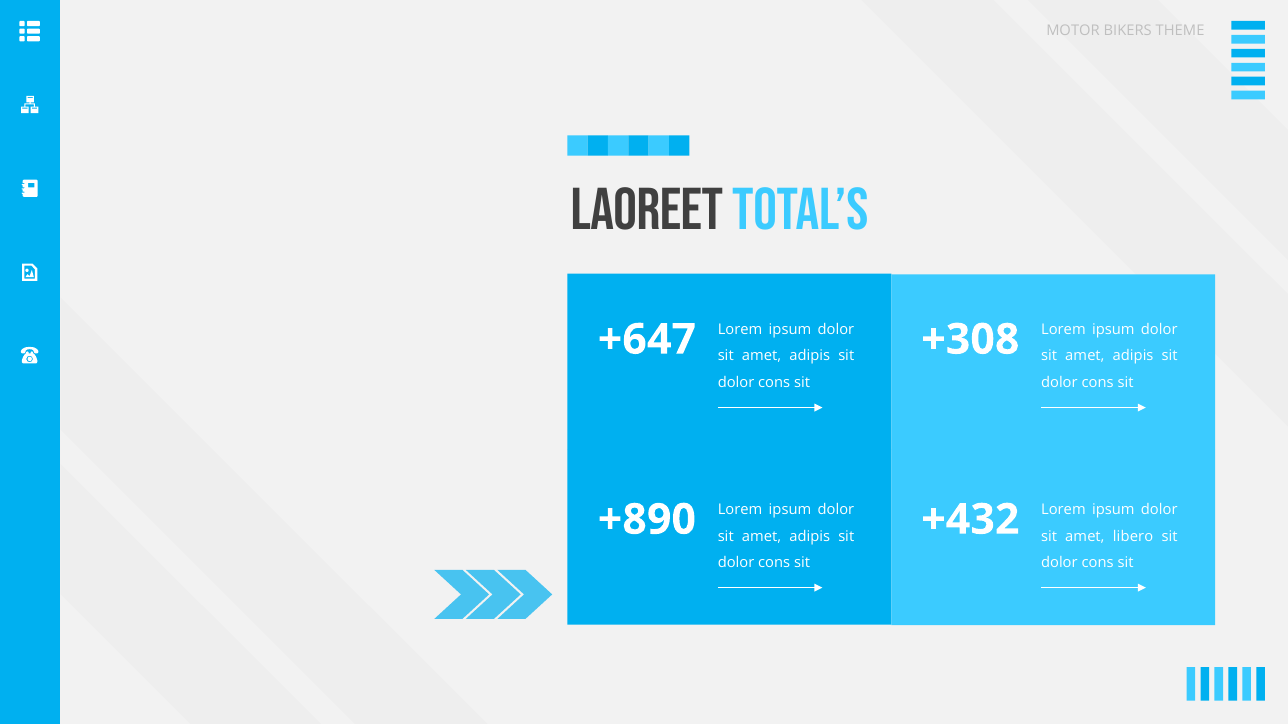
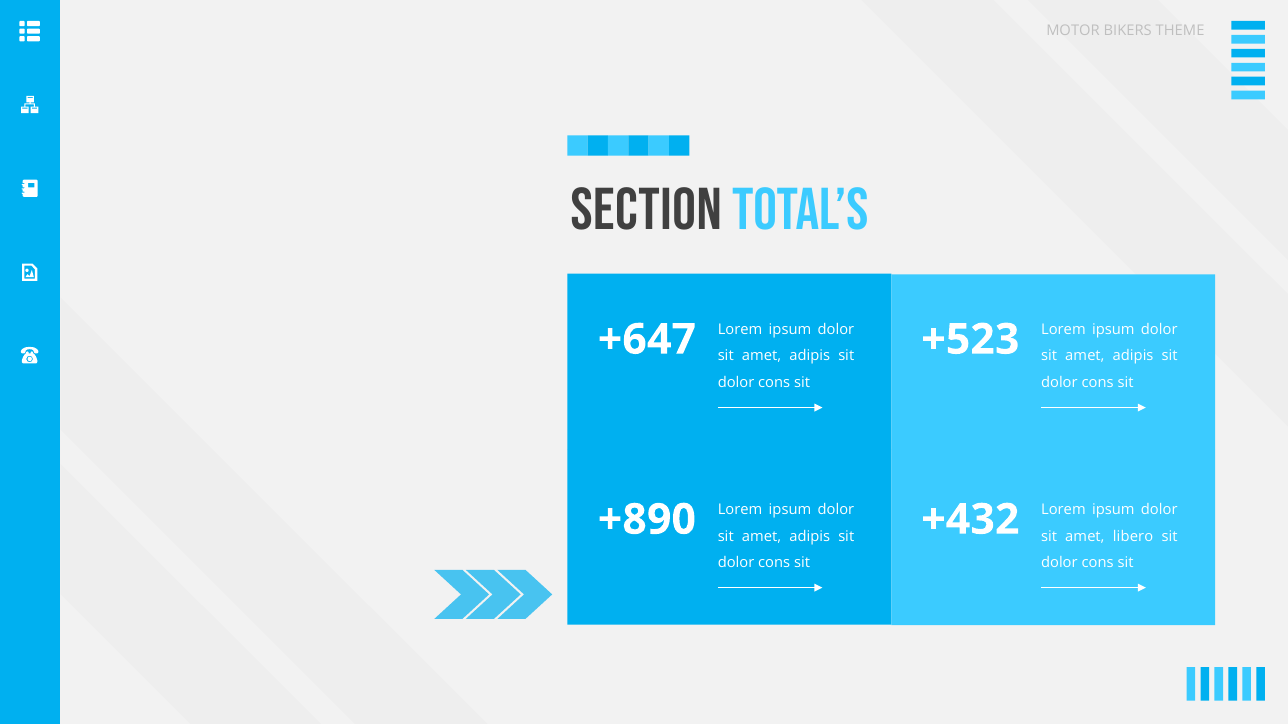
Laoreet: Laoreet -> Section (646, 211)
+308: +308 -> +523 (970, 340)
